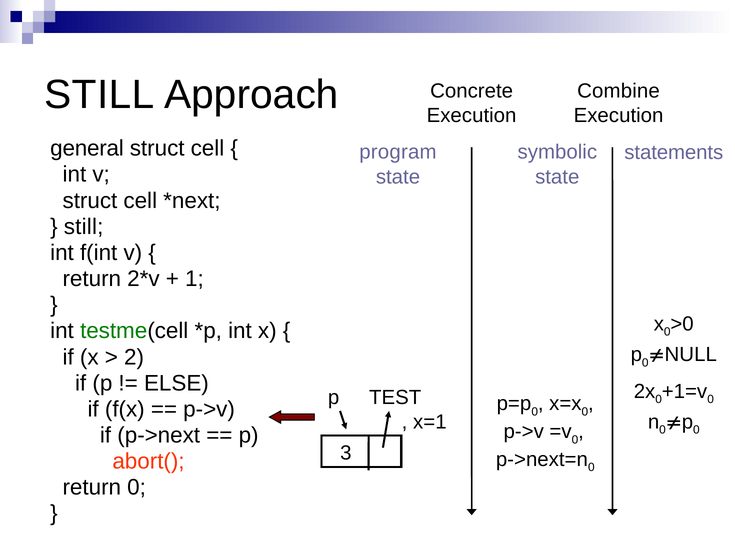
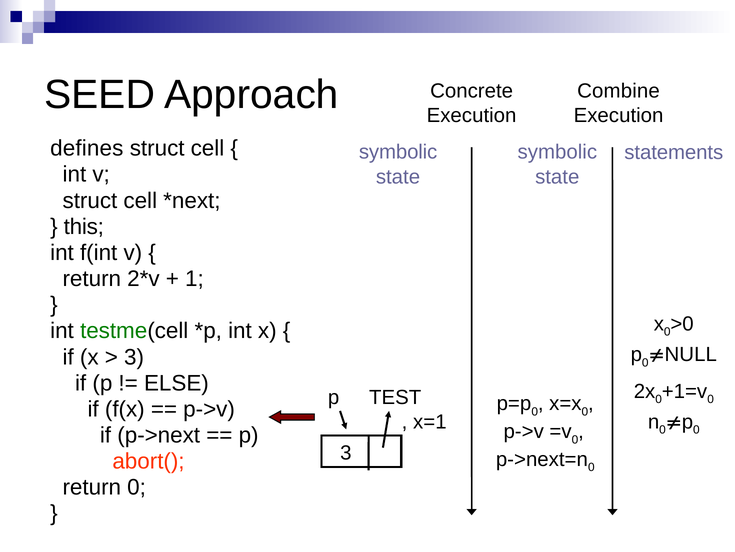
STILL: STILL -> SEED (100, 95)
general: general -> defines (87, 148)
program: program -> symbolic (398, 152)
still: still -> this (84, 226)
2: 2 -> 3 (134, 357)
